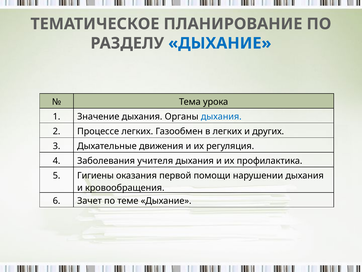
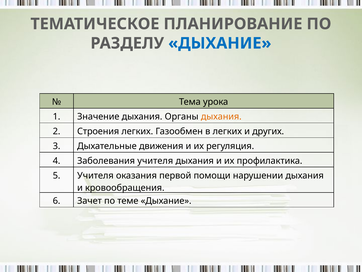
дыхания colour: blue -> orange (221, 116)
Процессе: Процессе -> Строения (98, 131)
5 Гигиены: Гигиены -> Учителя (95, 175)
